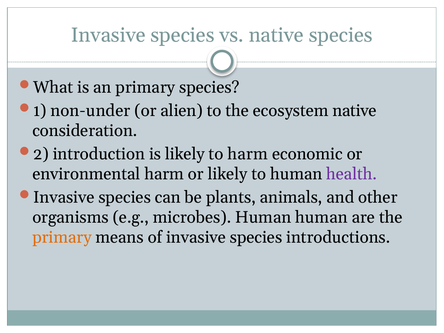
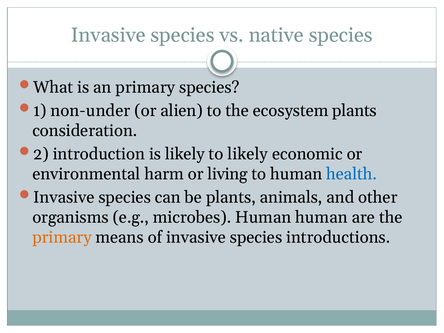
ecosystem native: native -> plants (354, 111)
to harm: harm -> likely (248, 154)
or likely: likely -> living (228, 174)
health colour: purple -> blue (352, 174)
